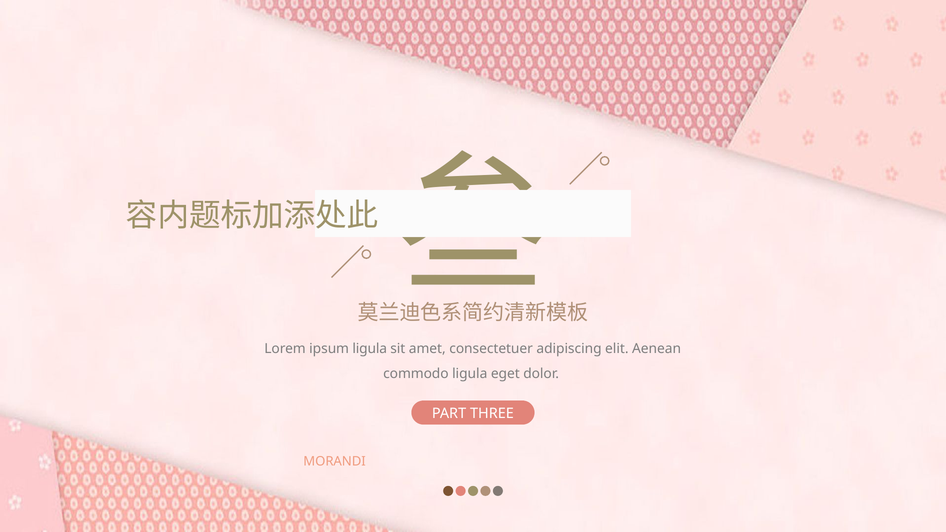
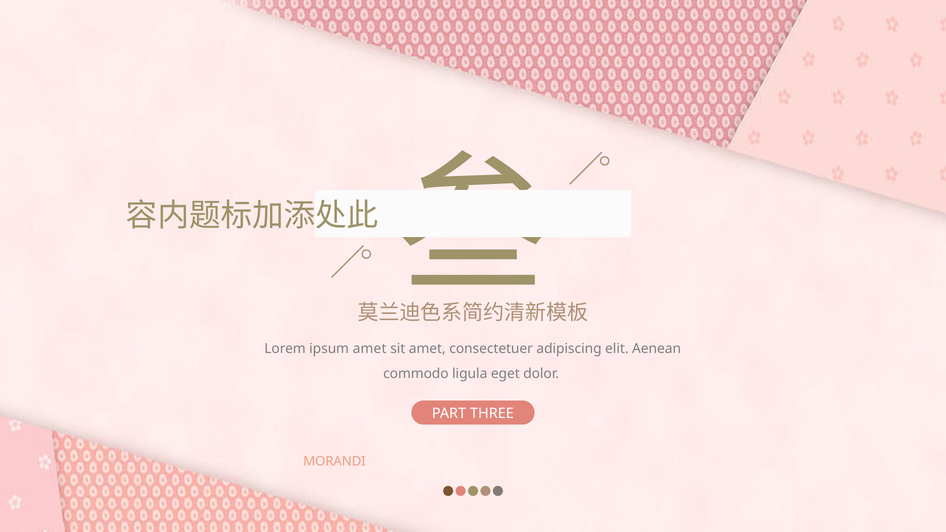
ipsum ligula: ligula -> amet (370, 349)
